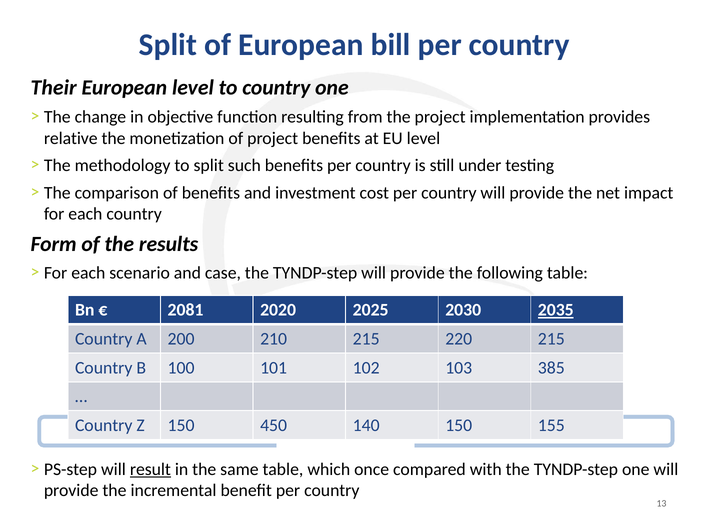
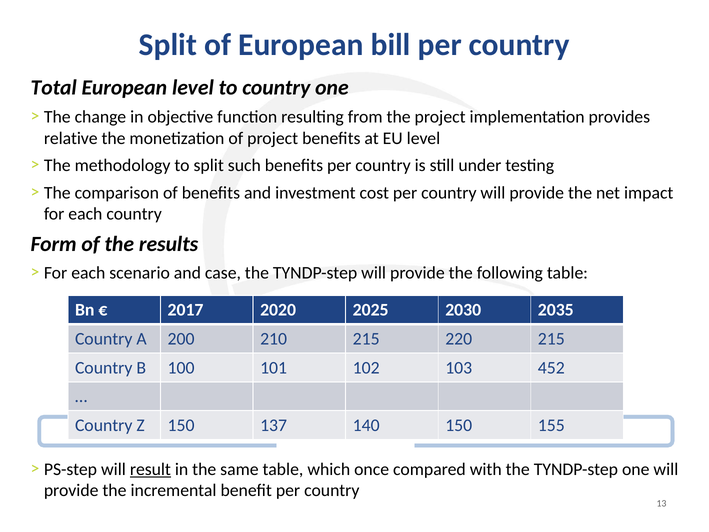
Their: Their -> Total (54, 88)
2081: 2081 -> 2017 (186, 310)
2035 underline: present -> none (556, 310)
385: 385 -> 452 (551, 367)
450: 450 -> 137 (274, 425)
